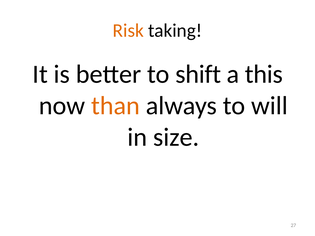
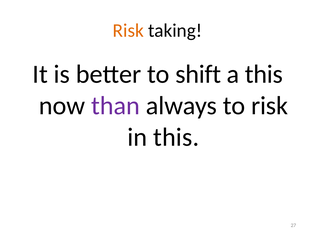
than colour: orange -> purple (116, 106)
to will: will -> risk (270, 106)
in size: size -> this (176, 137)
